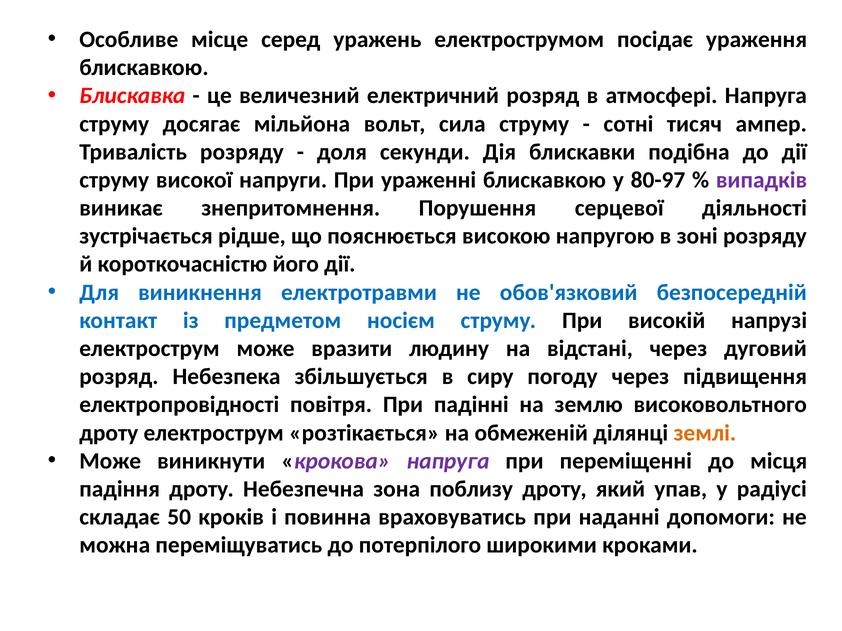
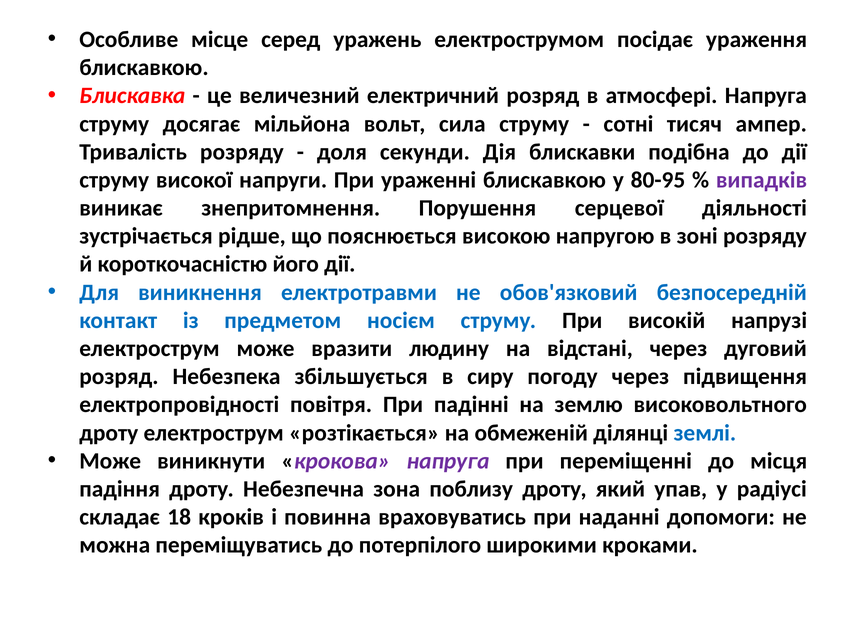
80-97: 80-97 -> 80-95 (658, 180)
землі colour: orange -> blue (705, 433)
50: 50 -> 18 (179, 517)
